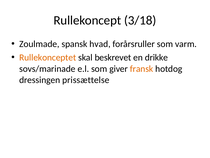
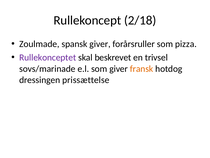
3/18: 3/18 -> 2/18 (140, 20)
spansk hvad: hvad -> giver (100, 44)
varm: varm -> pizza (186, 44)
Rullekonceptet colour: orange -> purple (48, 57)
drikke: drikke -> trivsel (156, 57)
